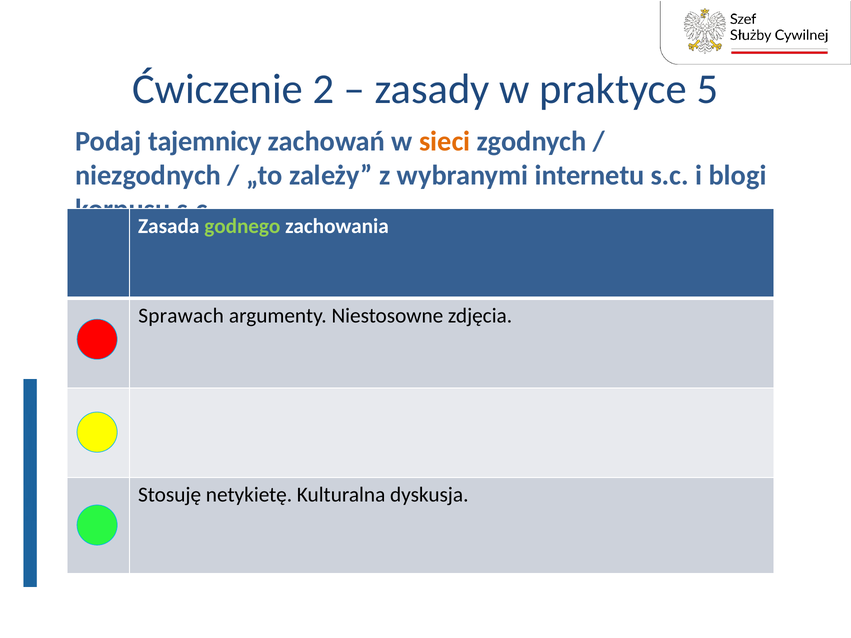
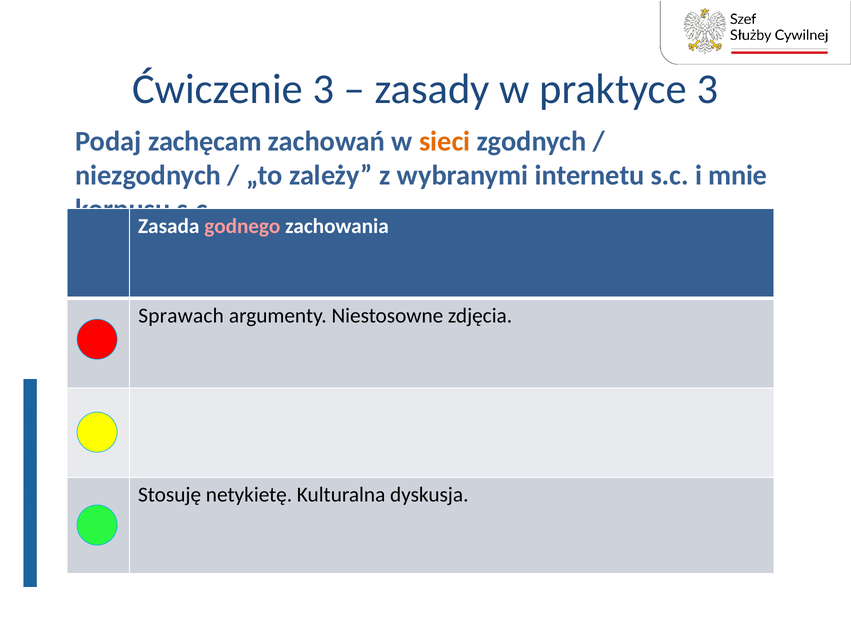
Ćwiczenie 2: 2 -> 3 (323, 89)
praktyce 5: 5 -> 3 (707, 89)
tajemnicy: tajemnicy -> zachęcam (205, 141)
blogi: blogi -> mnie (738, 175)
godnego colour: light green -> pink (242, 226)
